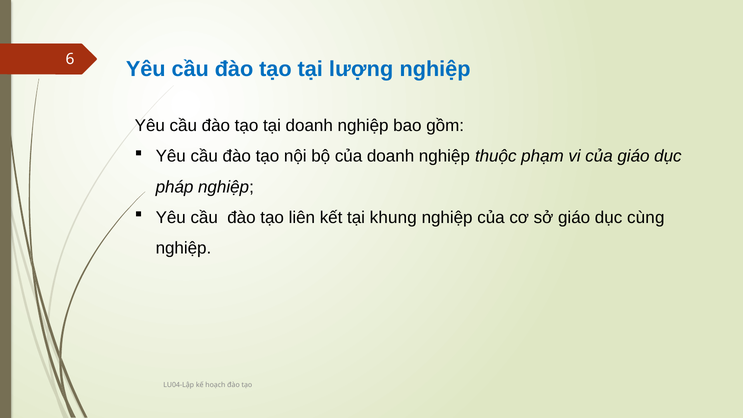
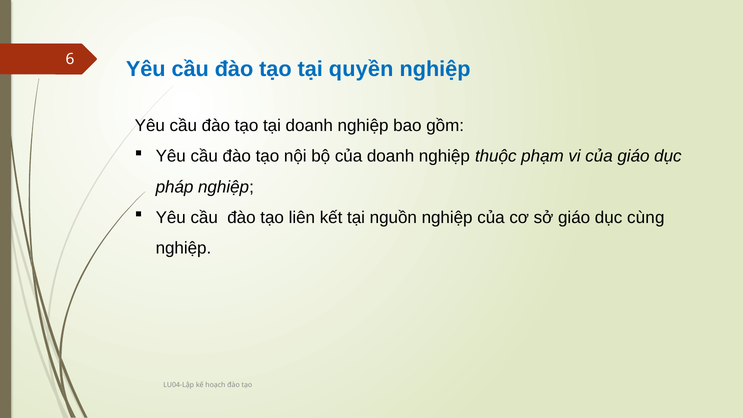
lượng: lượng -> quyền (361, 69)
khung: khung -> nguồn (393, 218)
